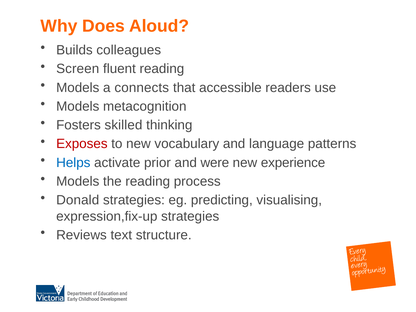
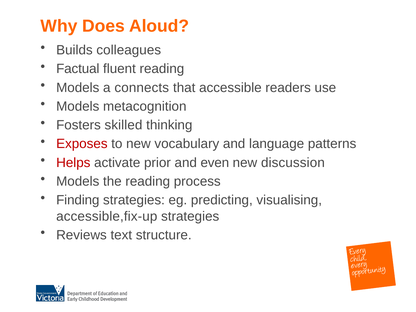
Screen: Screen -> Factual (78, 69)
Helps colour: blue -> red (73, 163)
were: were -> even (215, 163)
experience: experience -> discussion (293, 163)
Donald: Donald -> Finding (78, 200)
expression,fix-up: expression,fix-up -> accessible,fix-up (107, 216)
